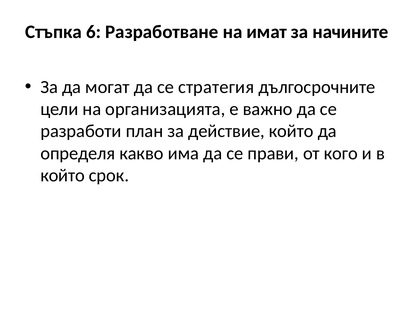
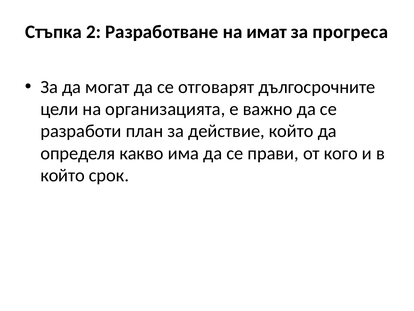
6: 6 -> 2 (93, 32)
начините: начините -> прогреса (350, 32)
стратегия: стратегия -> отговарят (216, 87)
